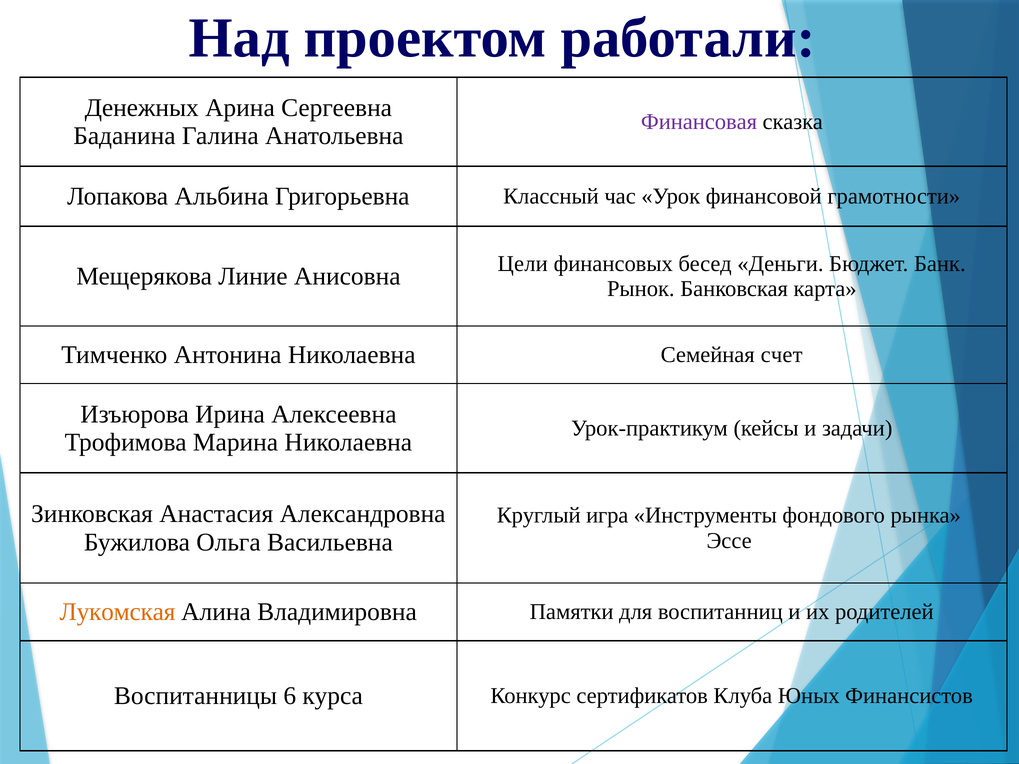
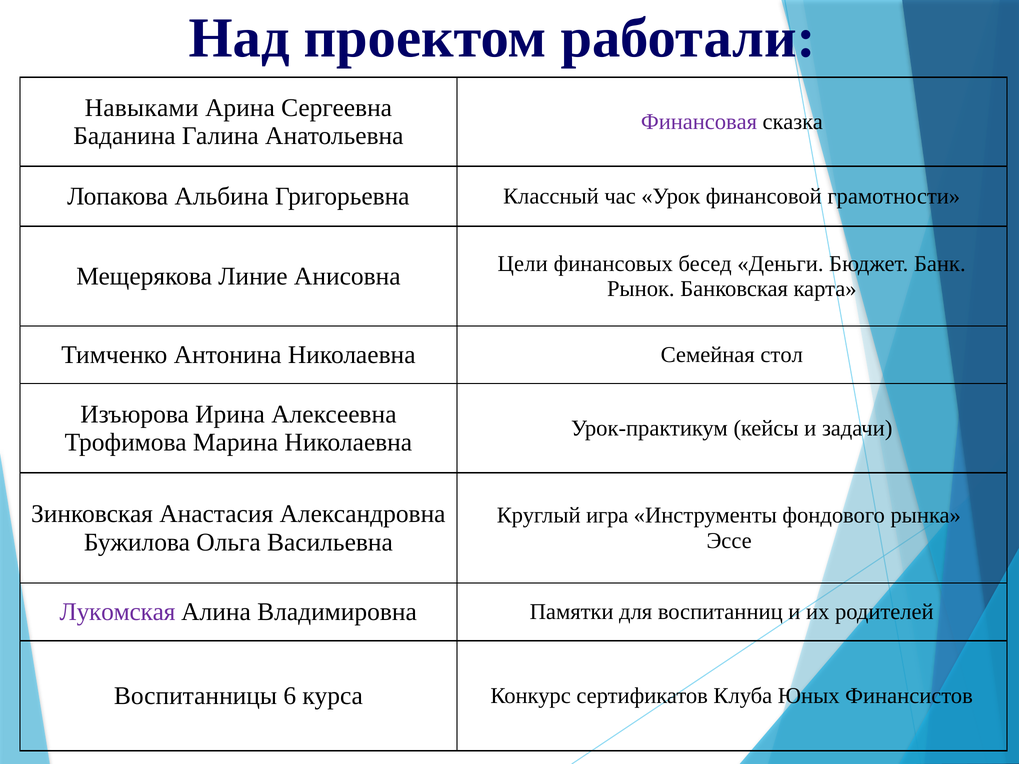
Денежных: Денежных -> Навыками (142, 108)
счет: счет -> стол (782, 355)
Лукомская colour: orange -> purple (118, 612)
